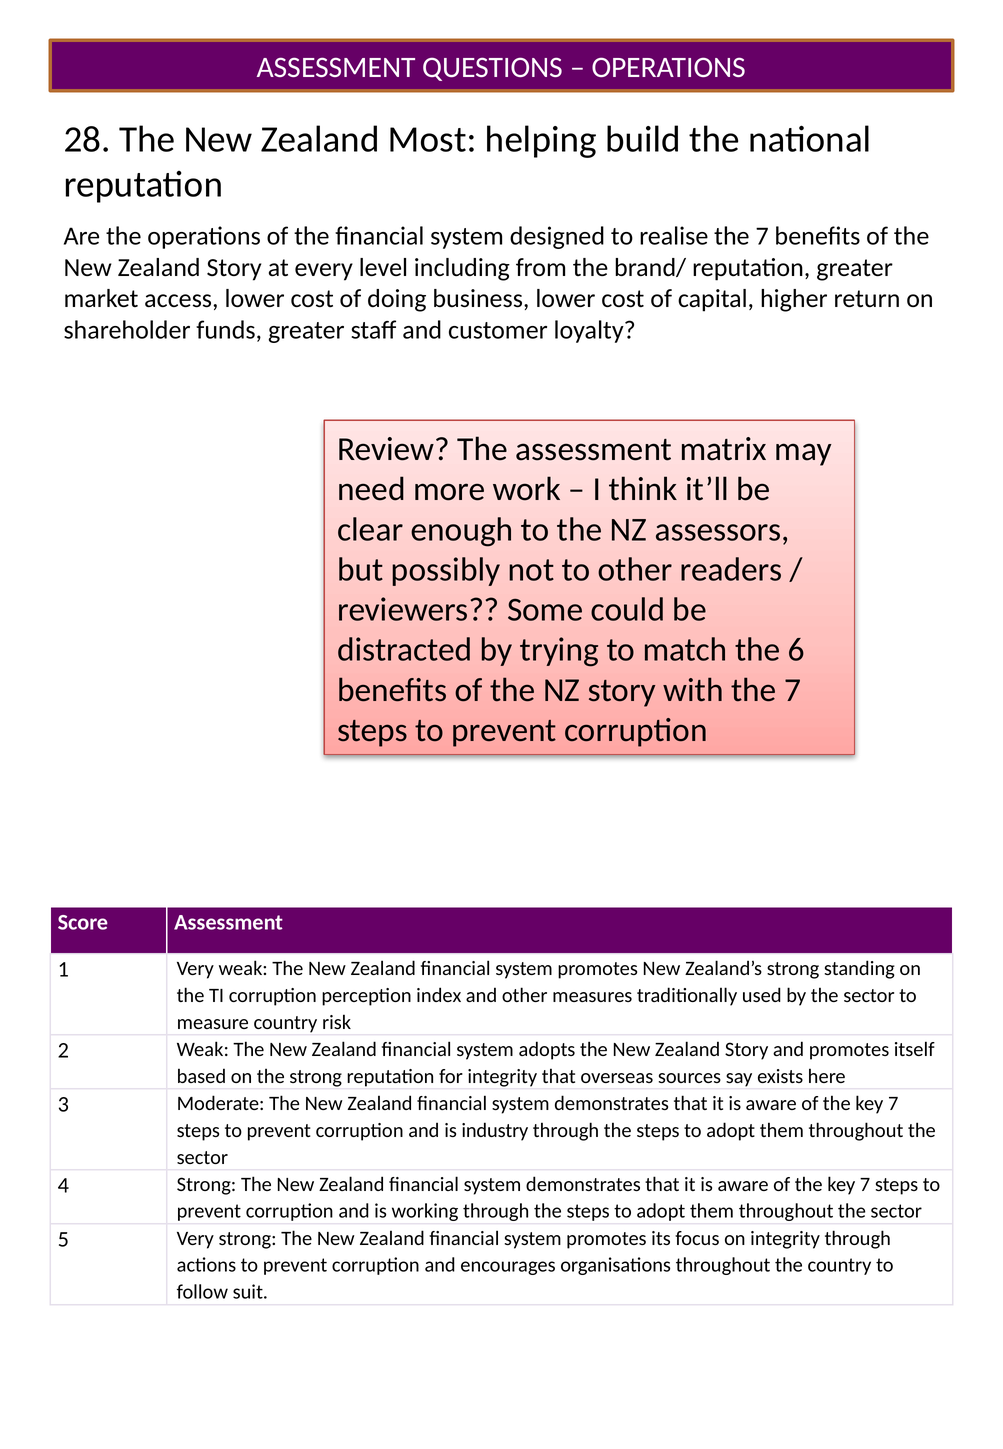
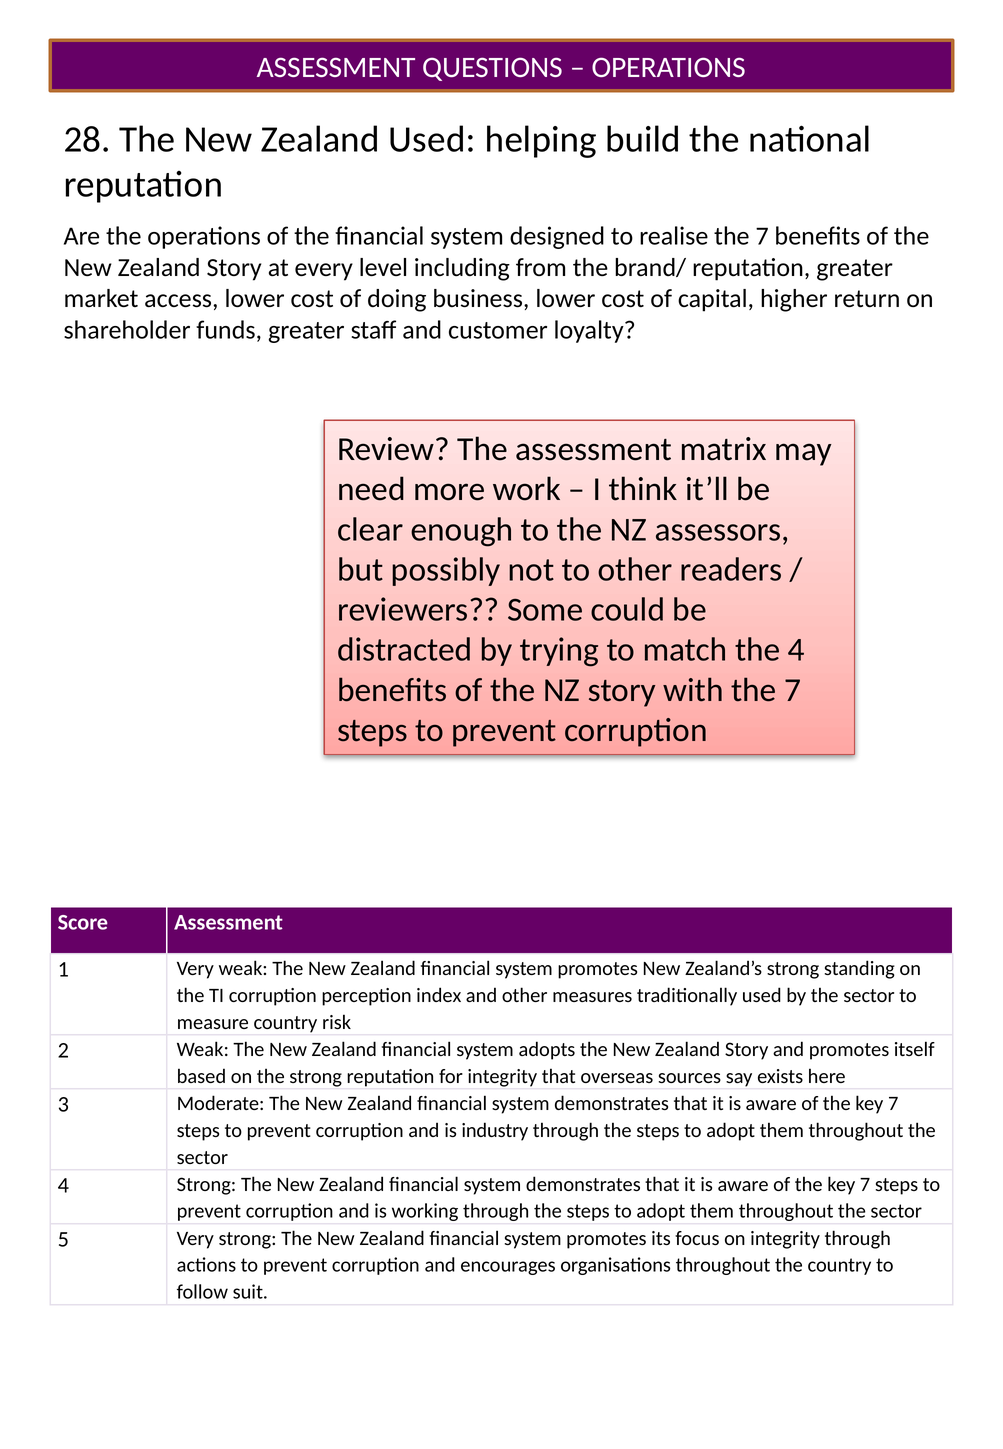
Zealand Most: Most -> Used (432, 140)
the 6: 6 -> 4 (796, 650)
